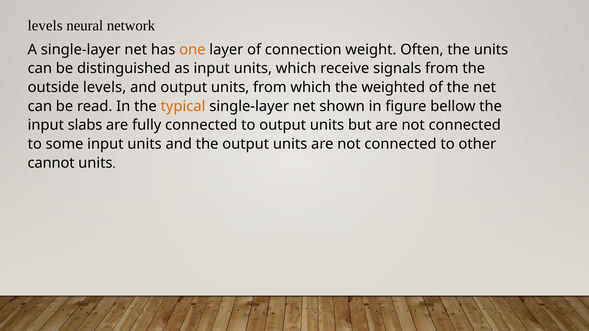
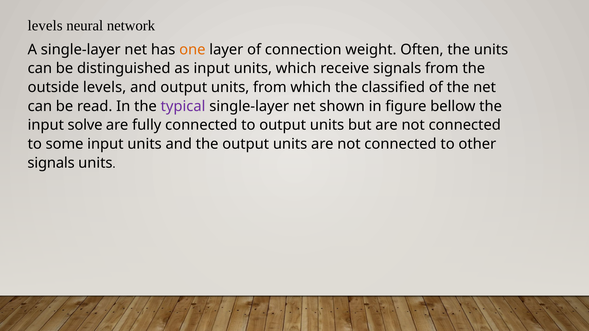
weighted: weighted -> classified (393, 87)
typical colour: orange -> purple (183, 106)
slabs: slabs -> solve (85, 125)
cannot: cannot -> signals (51, 163)
